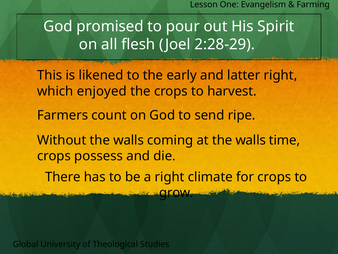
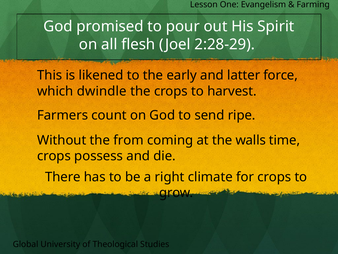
latter right: right -> force (281, 75)
enjoyed: enjoyed -> dwindle (102, 91)
Without the walls: walls -> from (129, 140)
